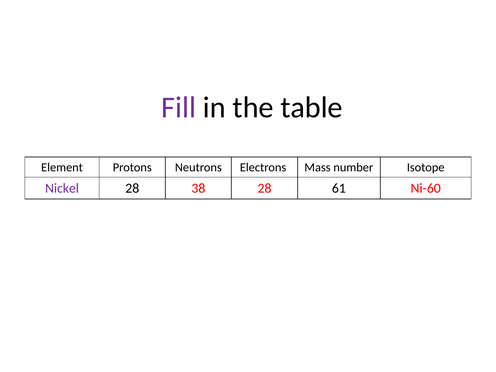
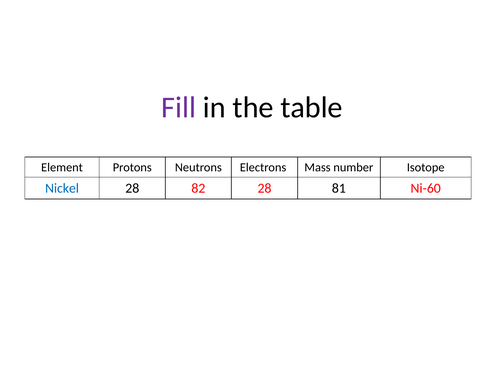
Nickel colour: purple -> blue (62, 188)
38: 38 -> 82 (198, 188)
61: 61 -> 81 (339, 188)
